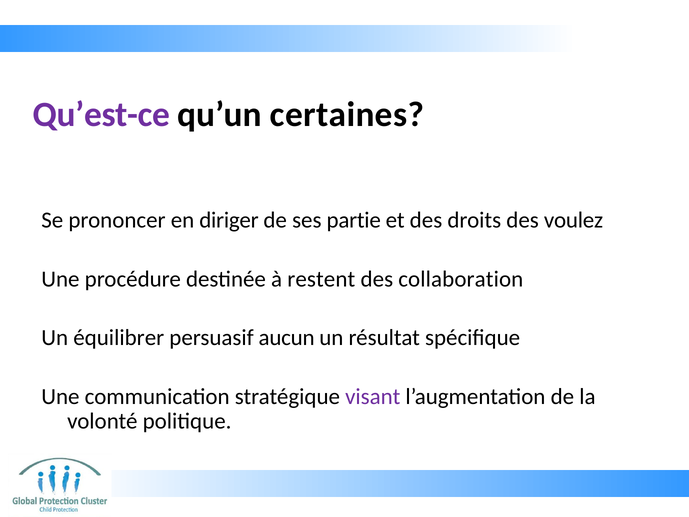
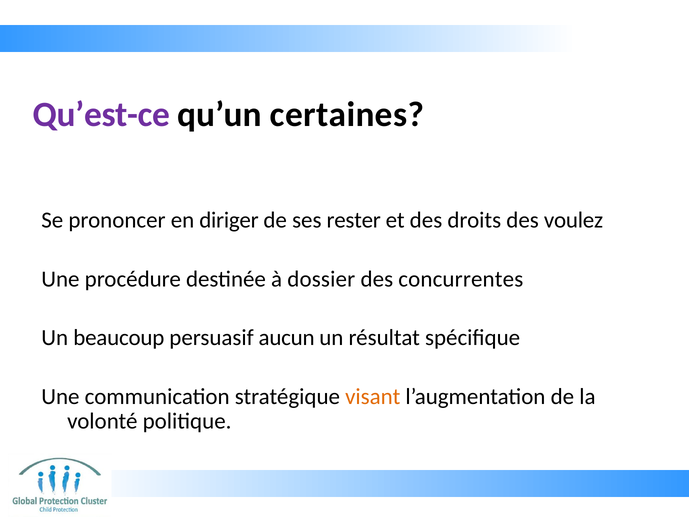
partie: partie -> rester (354, 220)
restent: restent -> dossier (321, 279)
collaboration: collaboration -> concurrentes (461, 279)
équilibrer: équilibrer -> beaucoup (119, 338)
visant colour: purple -> orange (373, 396)
